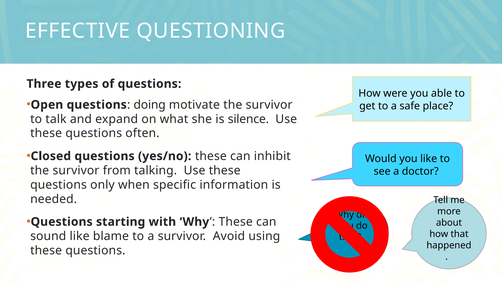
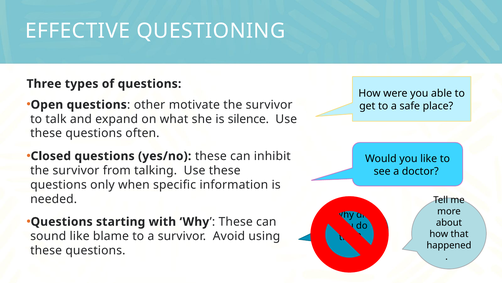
doing: doing -> other (150, 104)
